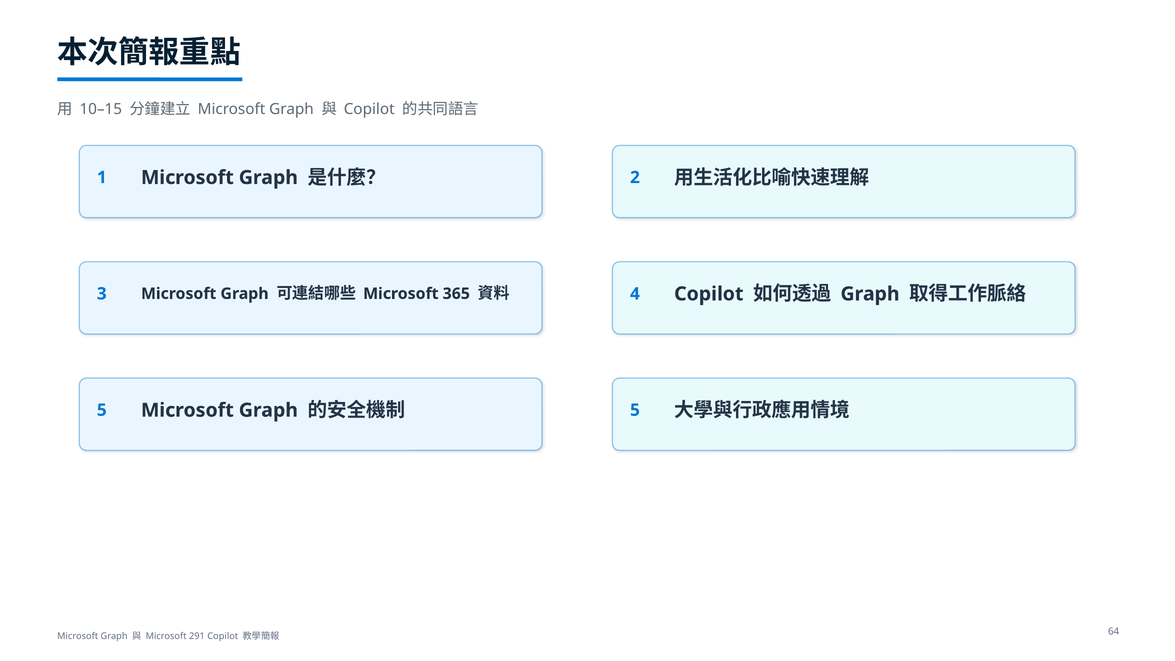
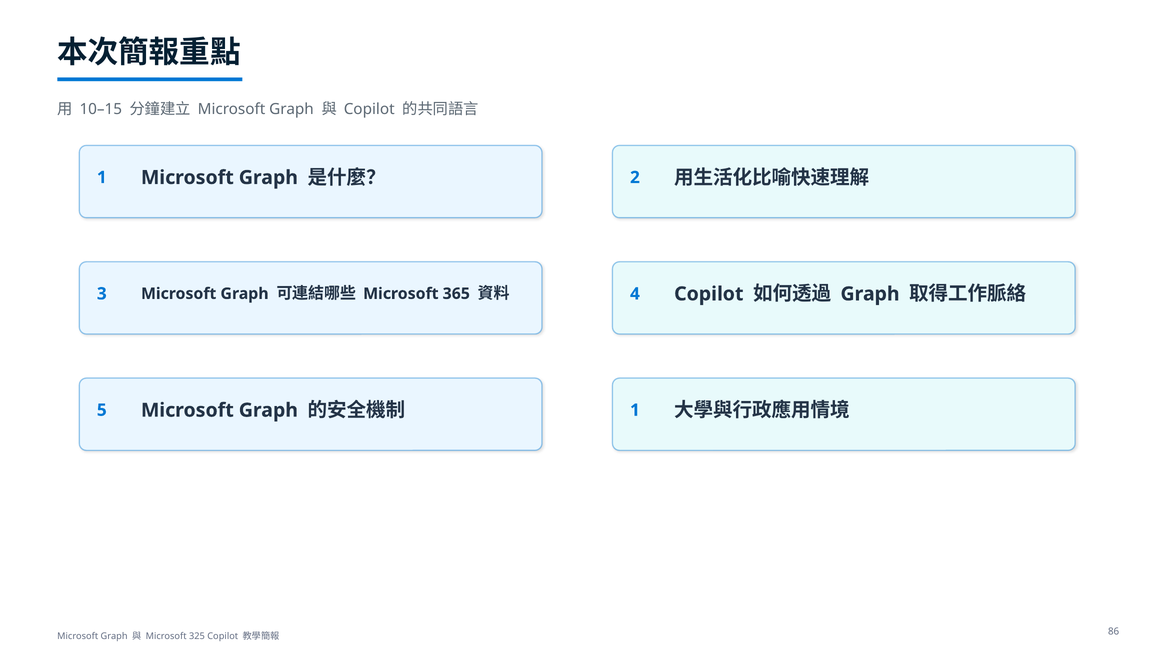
5: 5 -> 1 (635, 410)
291: 291 -> 325 (197, 636)
64: 64 -> 86 (1114, 632)
